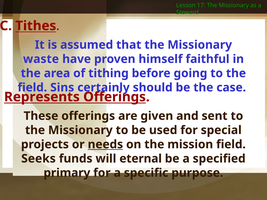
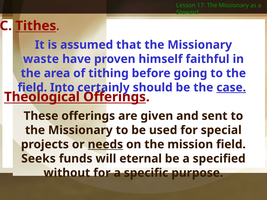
Sins: Sins -> Into (62, 88)
case underline: none -> present (231, 88)
Represents: Represents -> Theological (42, 97)
primary: primary -> without (67, 173)
